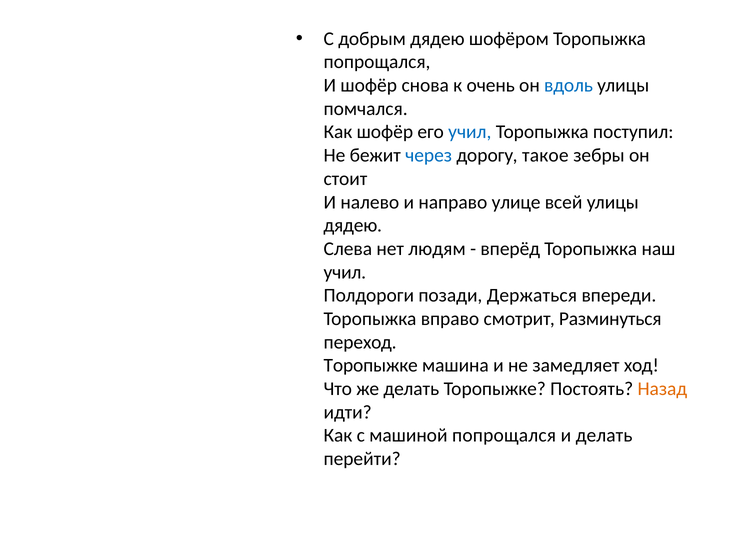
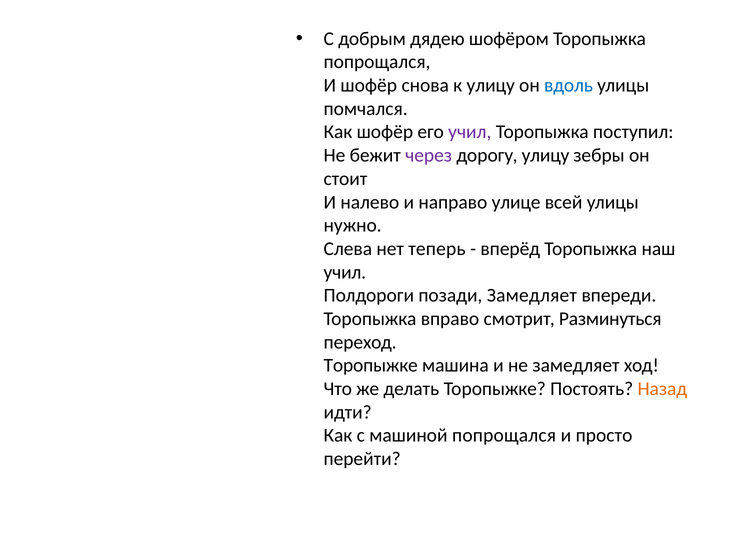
к очень: очень -> улицу (491, 85)
учил colour: blue -> purple (470, 132)
через colour: blue -> purple (429, 156)
дорогу такое: такое -> улицу (546, 156)
дядею: дядею -> нужно (353, 226)
людям: людям -> теперь (437, 249)
позади Держаться: Держаться -> Замедляет (532, 296)
и делать: делать -> просто (604, 436)
